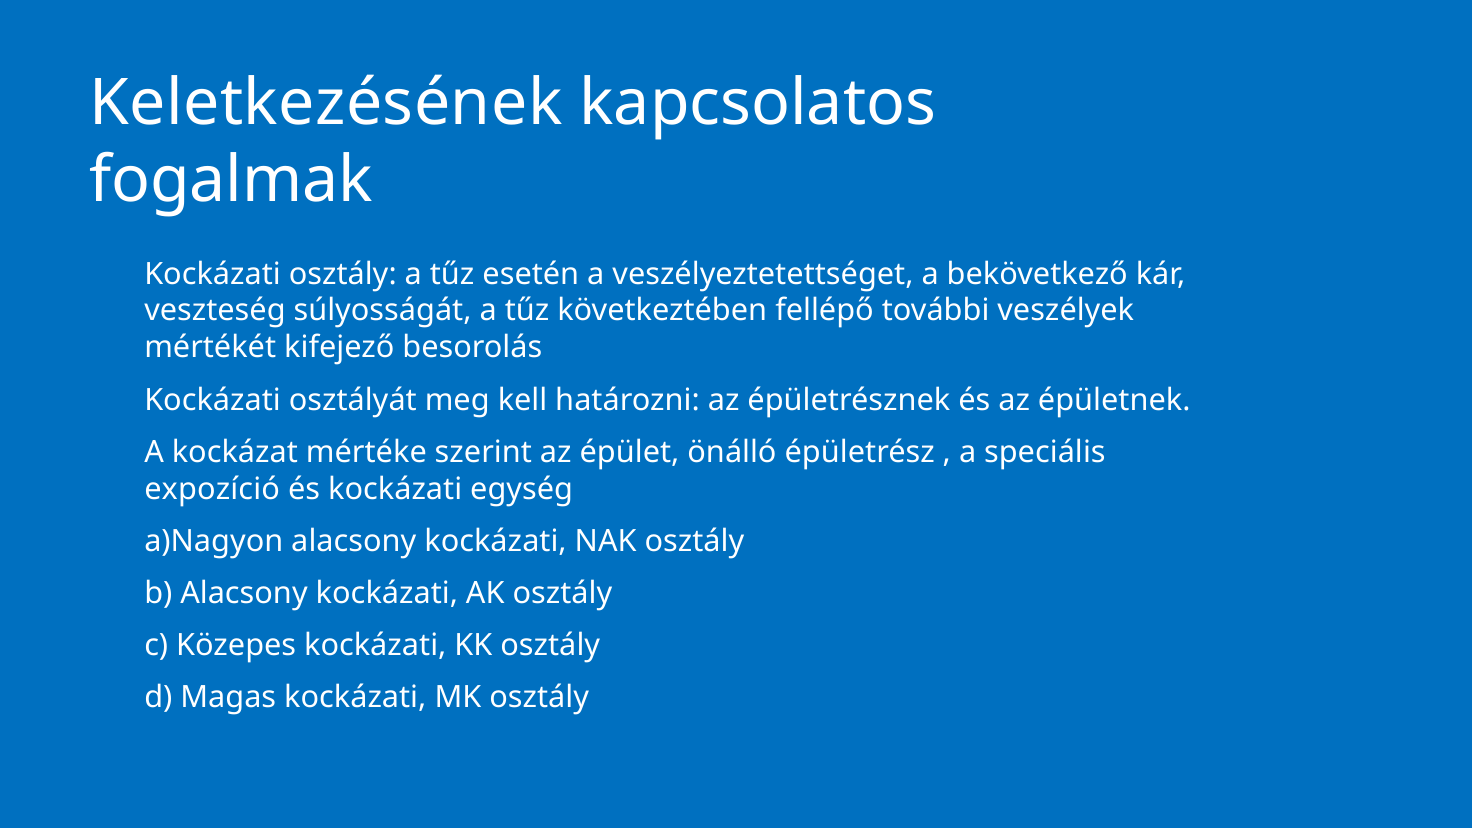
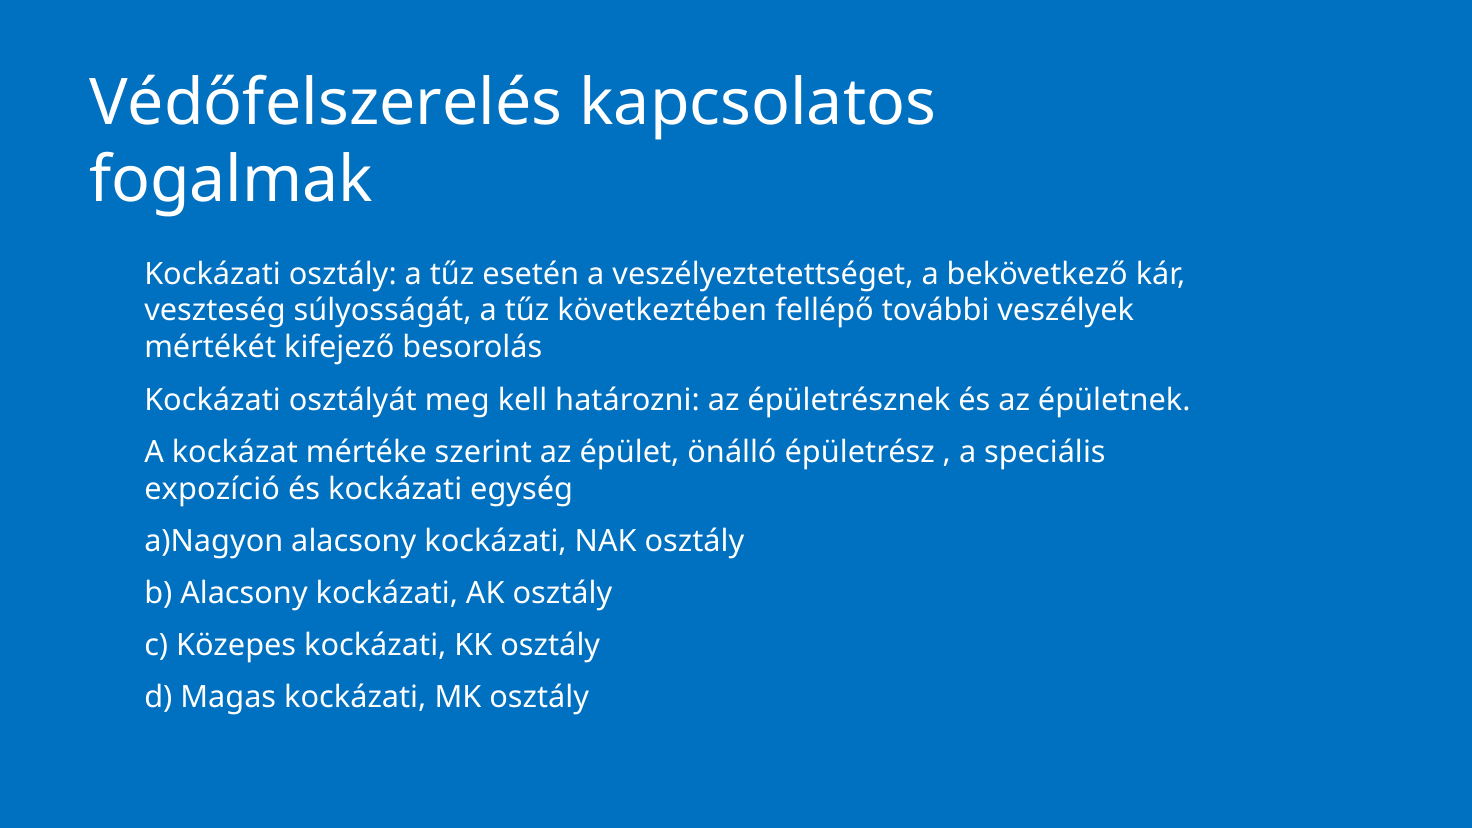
Keletkezésének: Keletkezésének -> Védőfelszerelés (326, 103)
